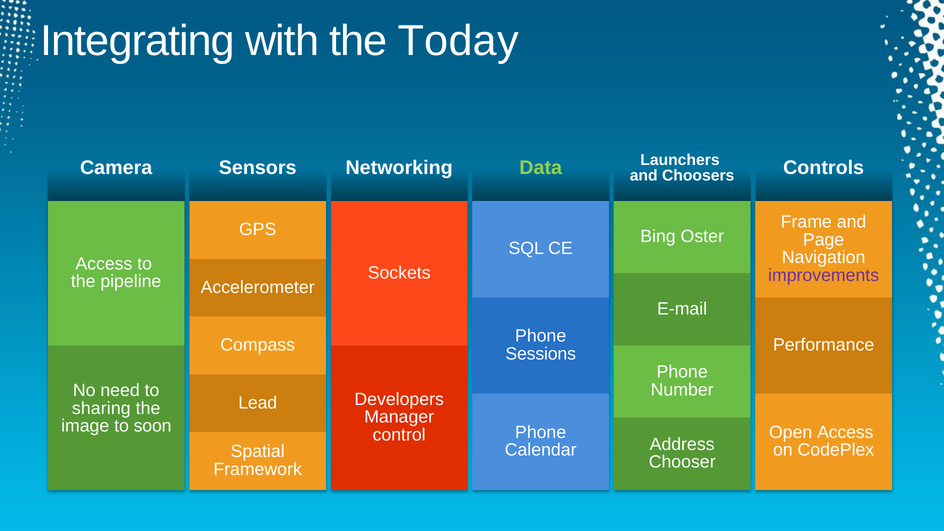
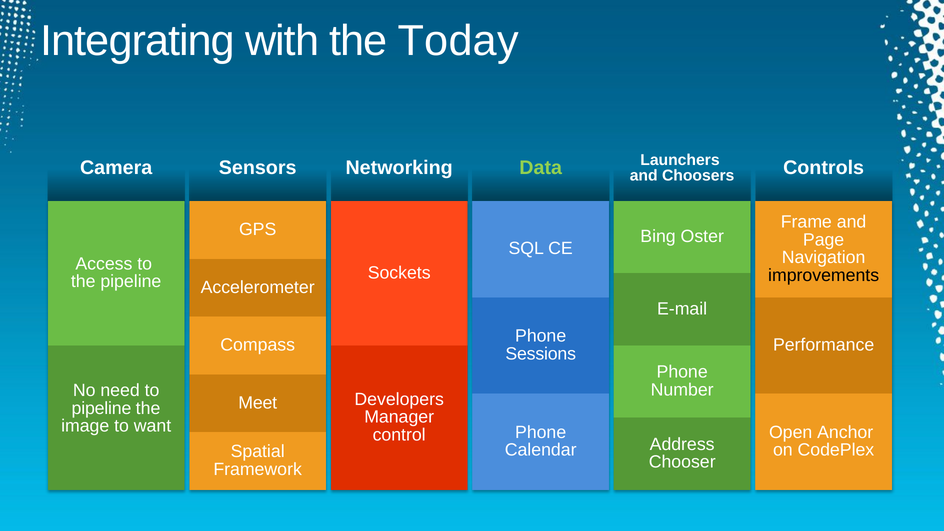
improvements colour: purple -> black (824, 275)
Lead: Lead -> Meet (258, 403)
sharing: sharing -> pipeline (101, 408)
soon: soon -> want (153, 426)
Open Access: Access -> Anchor (845, 432)
